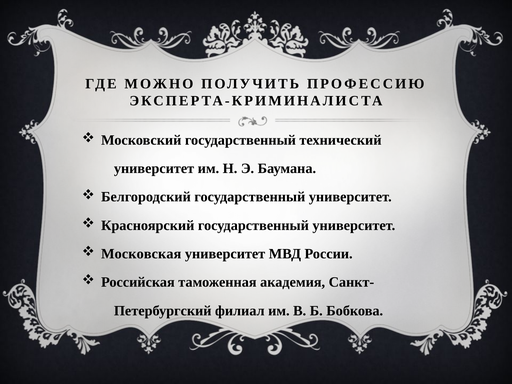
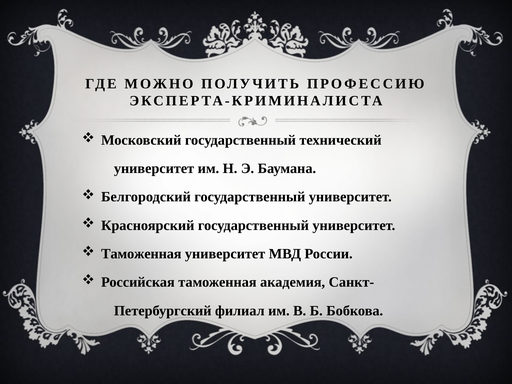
Московская: Московская -> Таможенная (141, 254)
